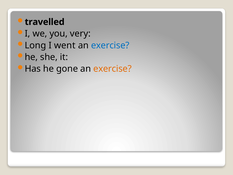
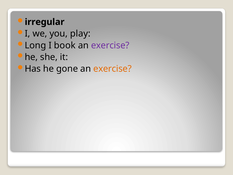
travelled: travelled -> irregular (45, 22)
very: very -> play (80, 34)
went: went -> book (65, 45)
exercise colour: blue -> purple (110, 45)
